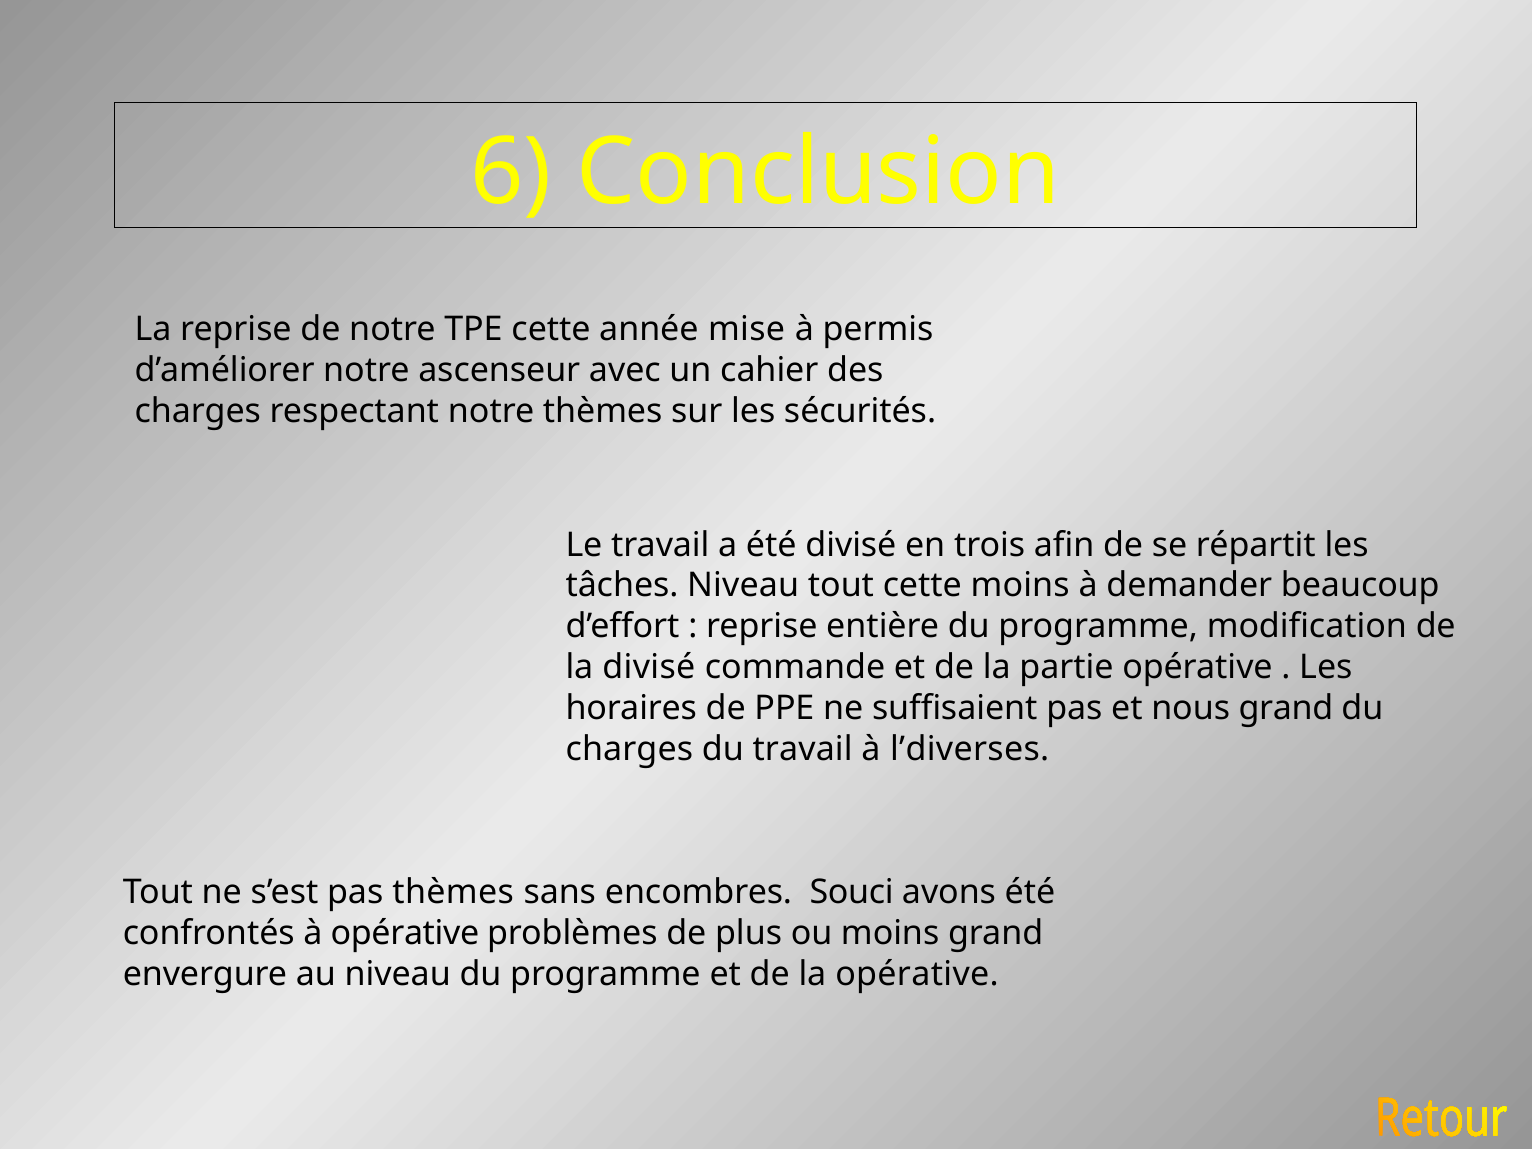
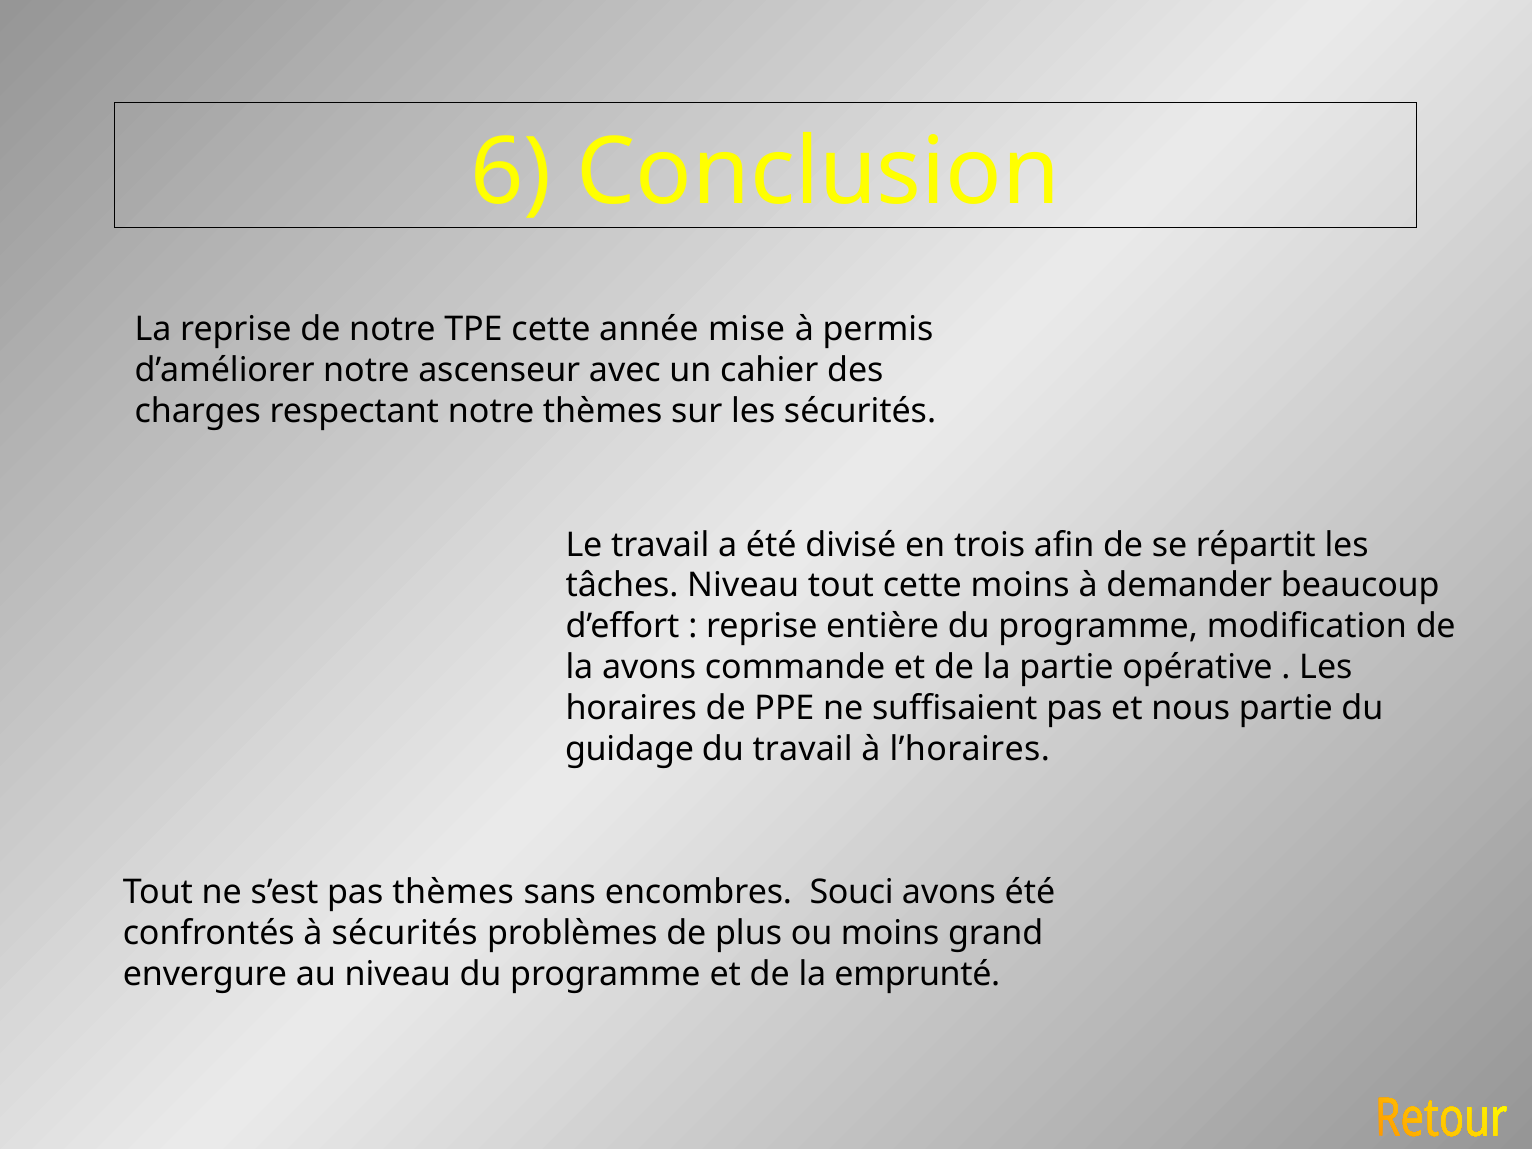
la divisé: divisé -> avons (649, 667)
nous grand: grand -> partie (1286, 708)
charges: charges -> guidage (630, 749)
l’diverses: l’diverses -> l’horaires (970, 749)
à opérative: opérative -> sécurités (405, 933)
la opérative: opérative -> emprunté (917, 974)
